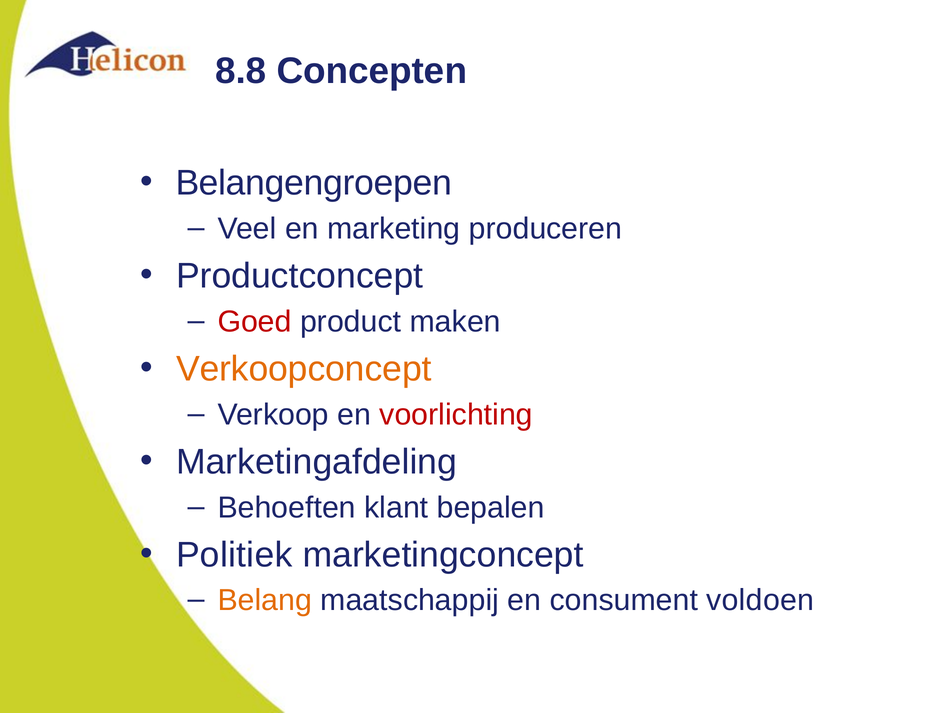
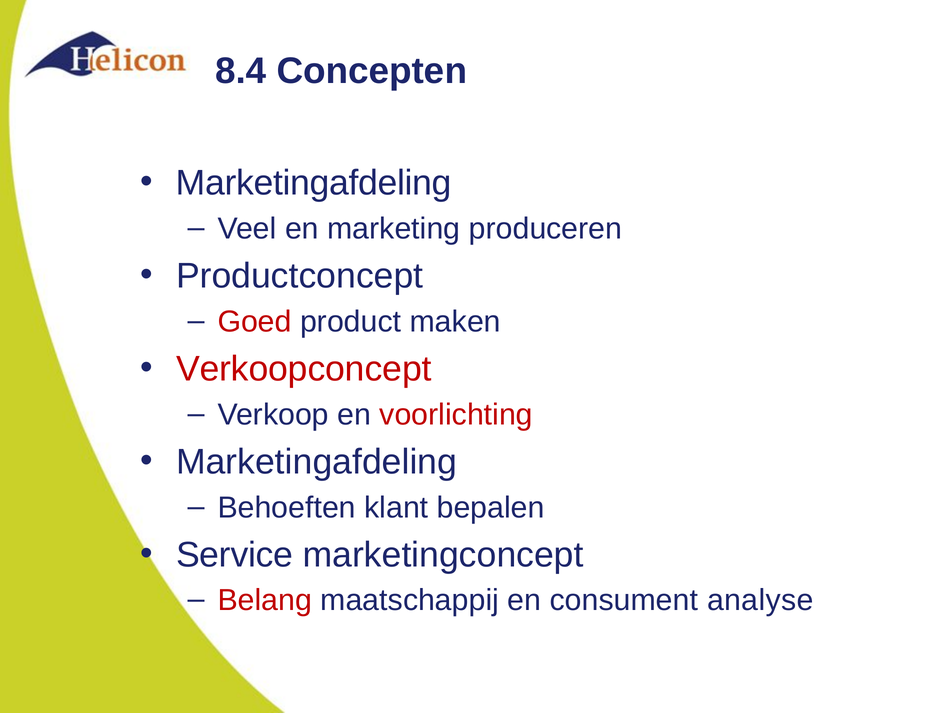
8.8: 8.8 -> 8.4 (241, 71)
Belangengroepen: Belangengroepen -> Marketingafdeling (314, 183)
Verkoopconcept colour: orange -> red (304, 369)
Politiek: Politiek -> Service (234, 554)
Belang colour: orange -> red (265, 600)
voldoen: voldoen -> analyse (760, 600)
